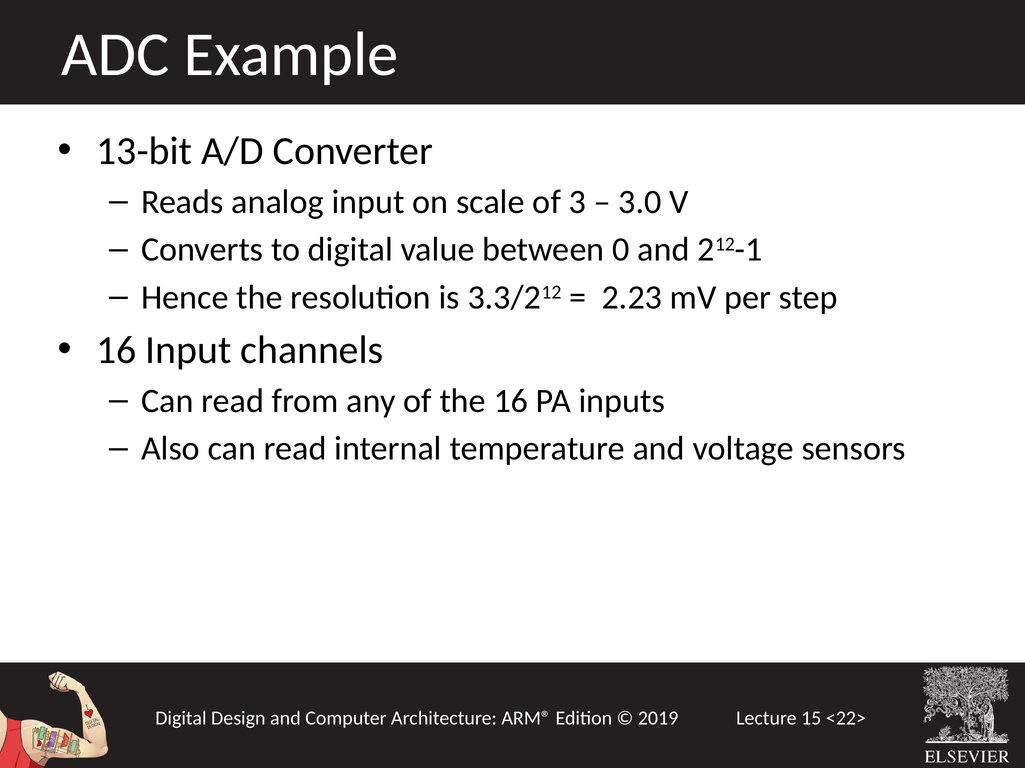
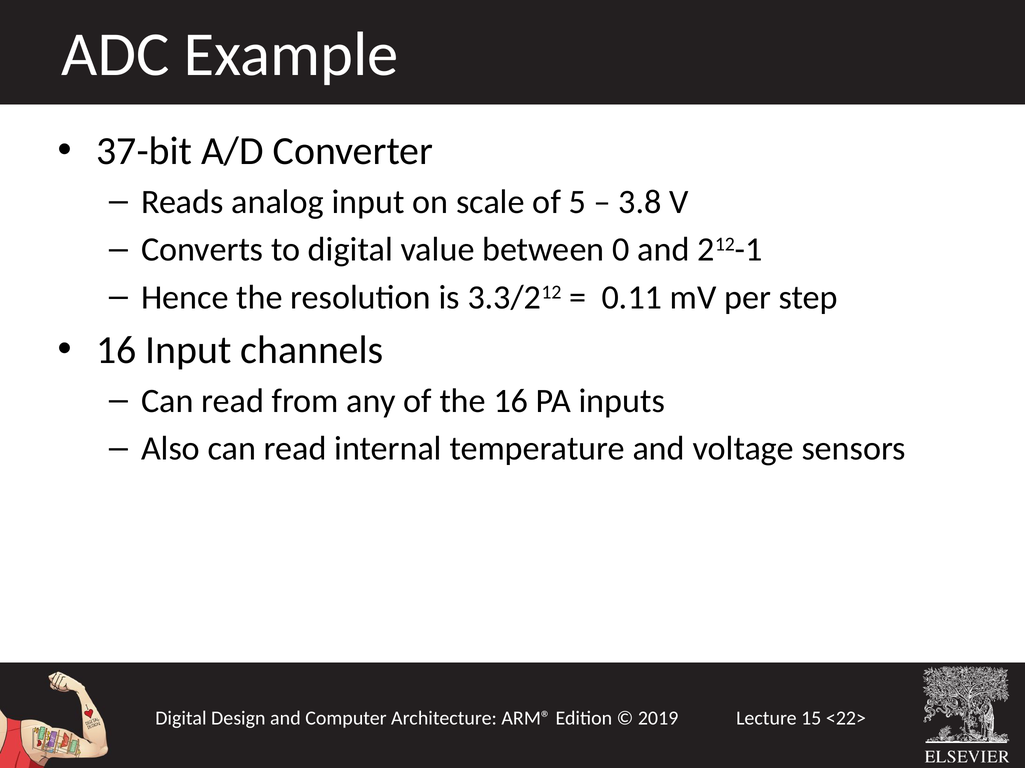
13-bit: 13-bit -> 37-bit (144, 151)
3: 3 -> 5 (577, 202)
3.0: 3.0 -> 3.8 (640, 202)
2.23: 2.23 -> 0.11 (632, 298)
